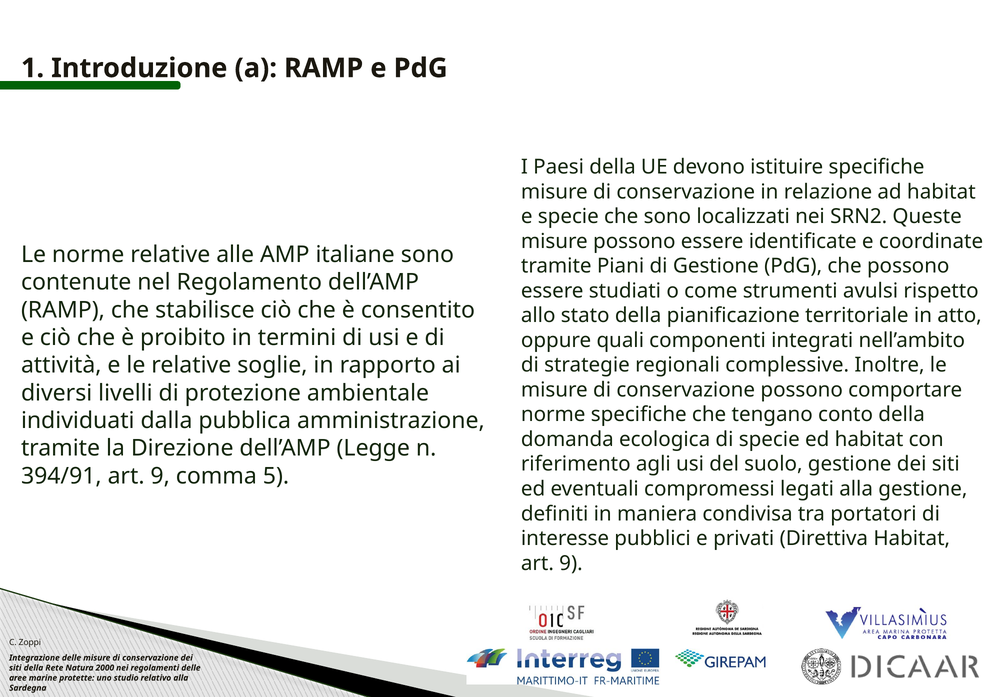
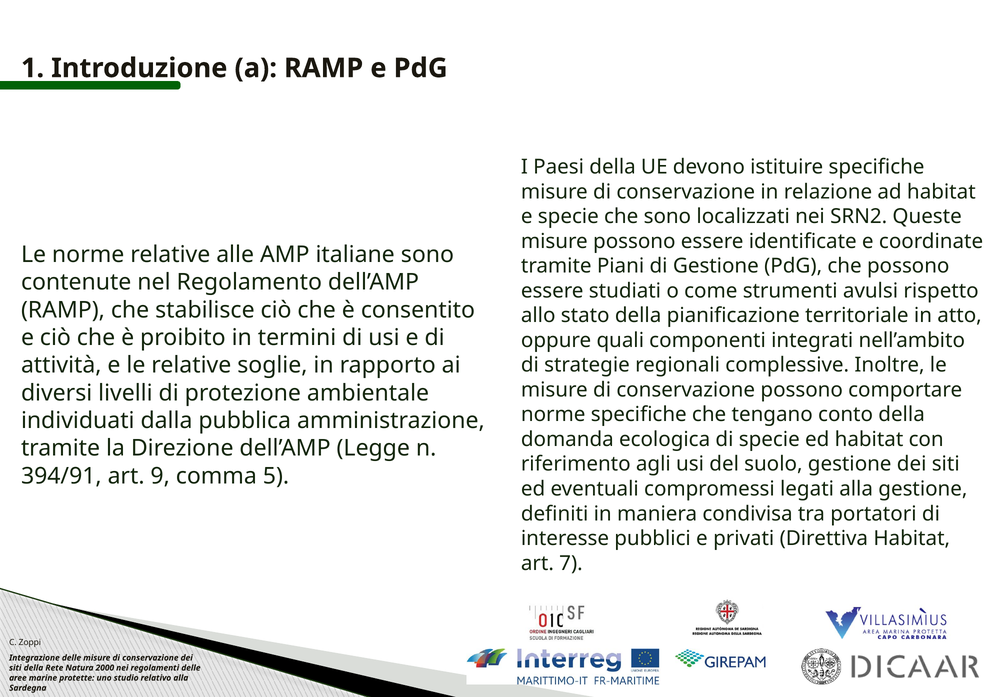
9: 9 -> 7 (571, 563)
